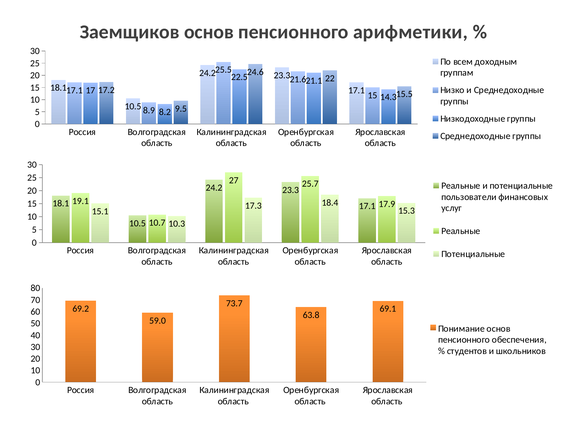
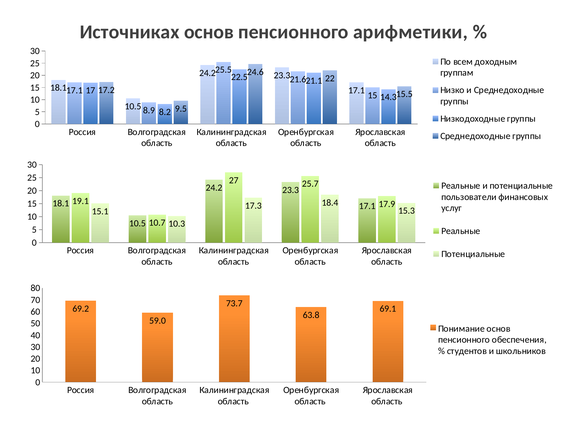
Заемщиков: Заемщиков -> Источниках (130, 32)
